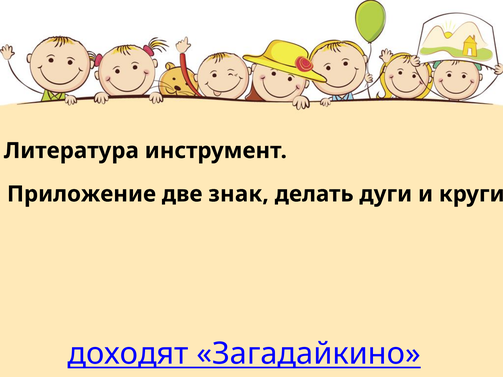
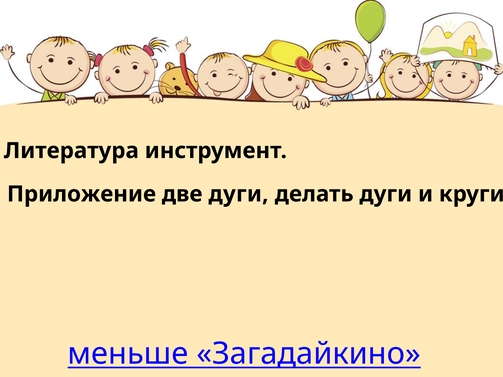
две знак: знак -> дуги (239, 194)
доходят: доходят -> меньше (128, 354)
